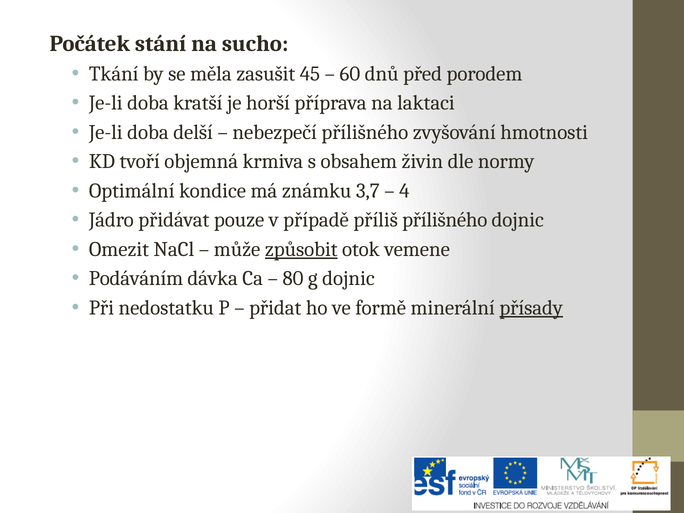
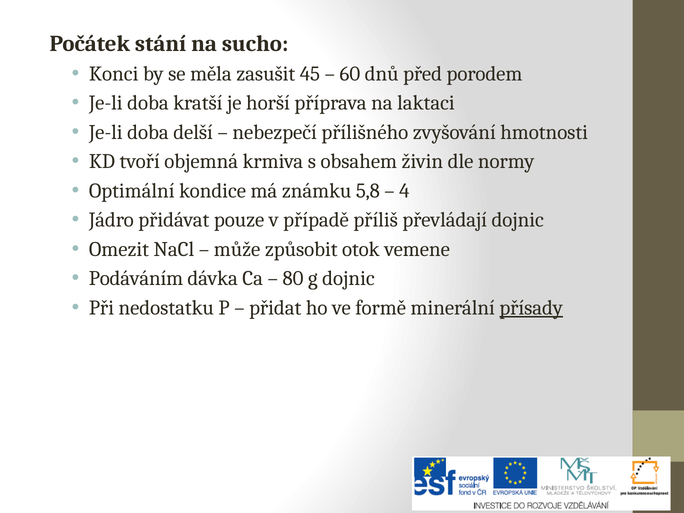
Tkání: Tkání -> Konci (114, 74)
3,7: 3,7 -> 5,8 (368, 191)
příliš přílišného: přílišného -> převládají (445, 220)
způsobit underline: present -> none (301, 249)
